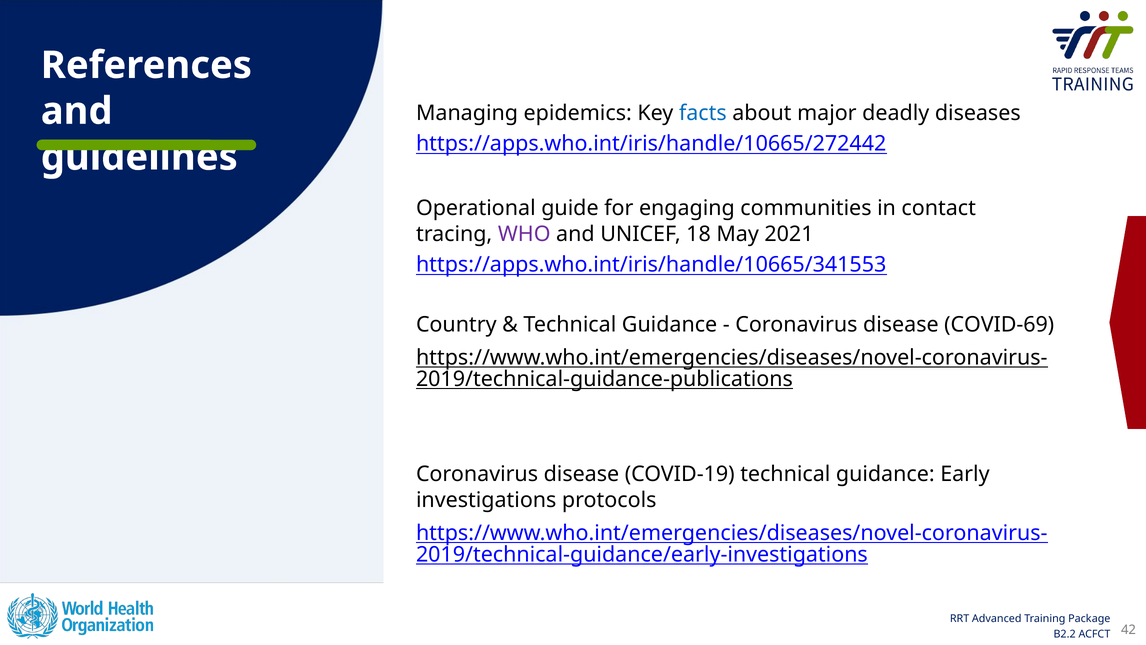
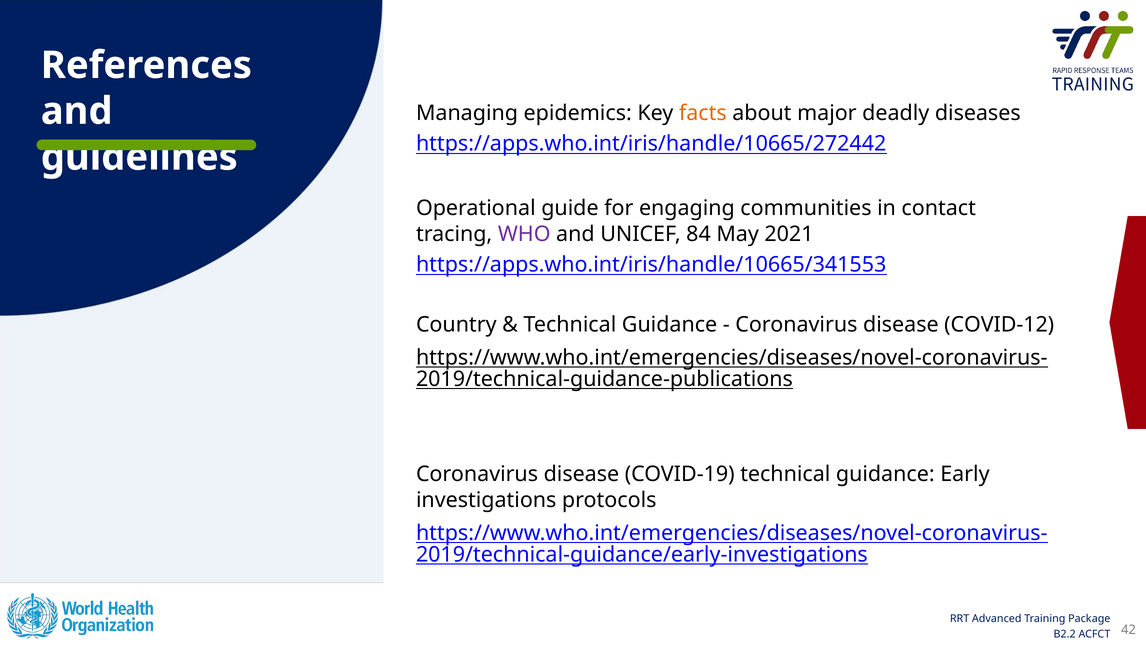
facts colour: blue -> orange (703, 113)
18: 18 -> 84 (699, 234)
COVID-69: COVID-69 -> COVID-12 (999, 324)
